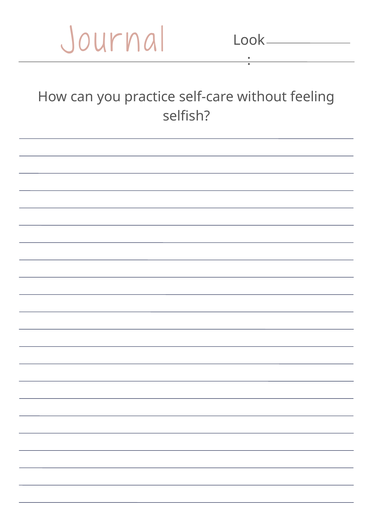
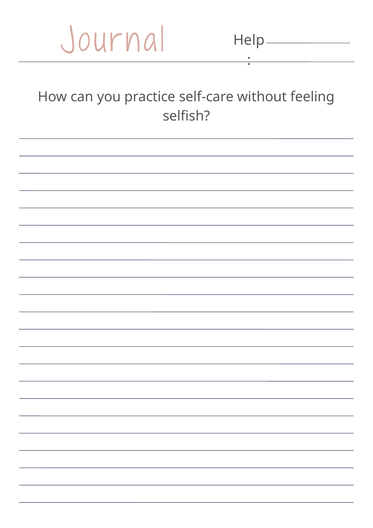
Look: Look -> Help (249, 40)
